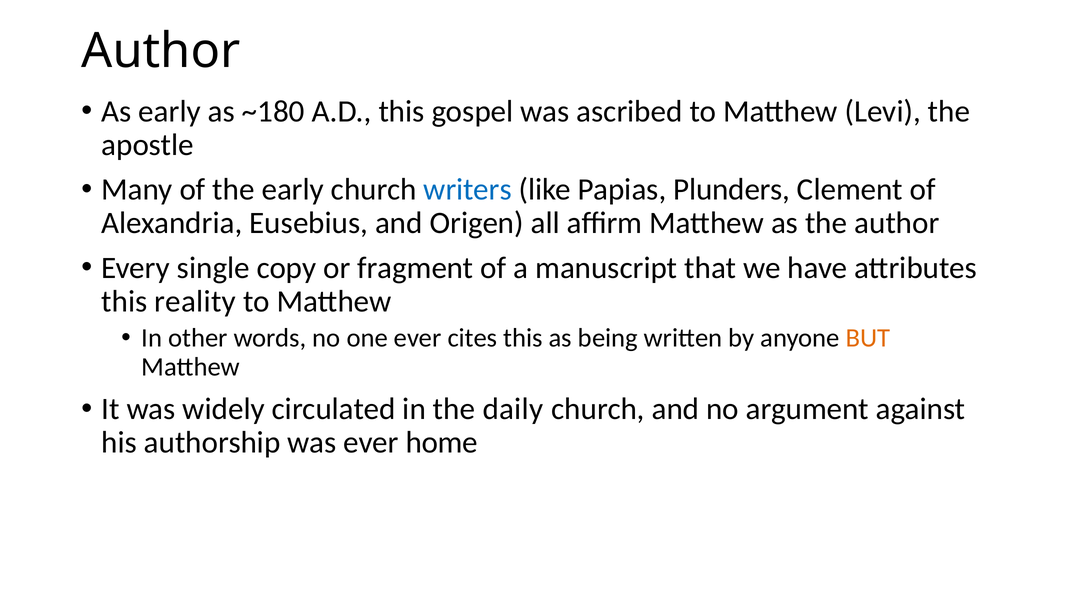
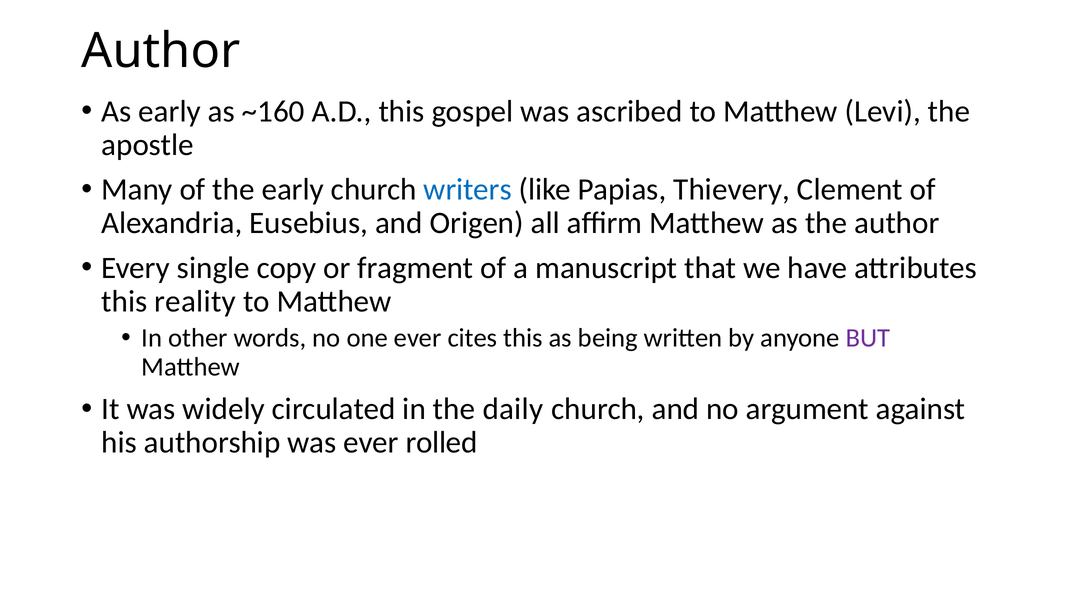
~180: ~180 -> ~160 (273, 111)
Plunders: Plunders -> Thievery (732, 190)
BUT colour: orange -> purple (868, 338)
home: home -> rolled (442, 443)
